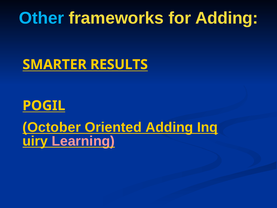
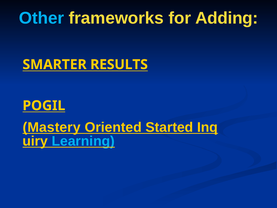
October: October -> Mastery (52, 127)
Oriented Adding: Adding -> Started (169, 127)
Learning colour: pink -> light blue (83, 141)
